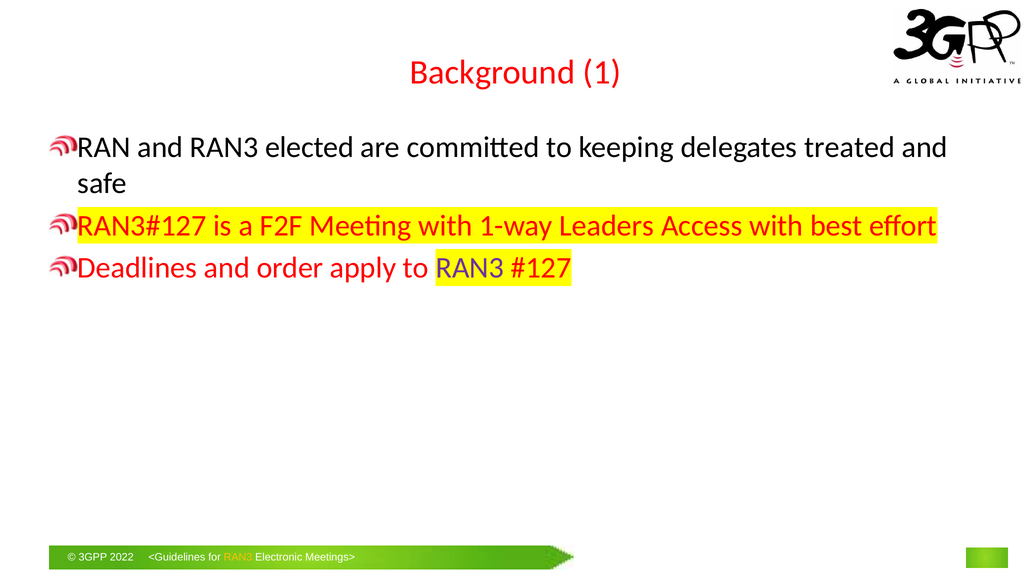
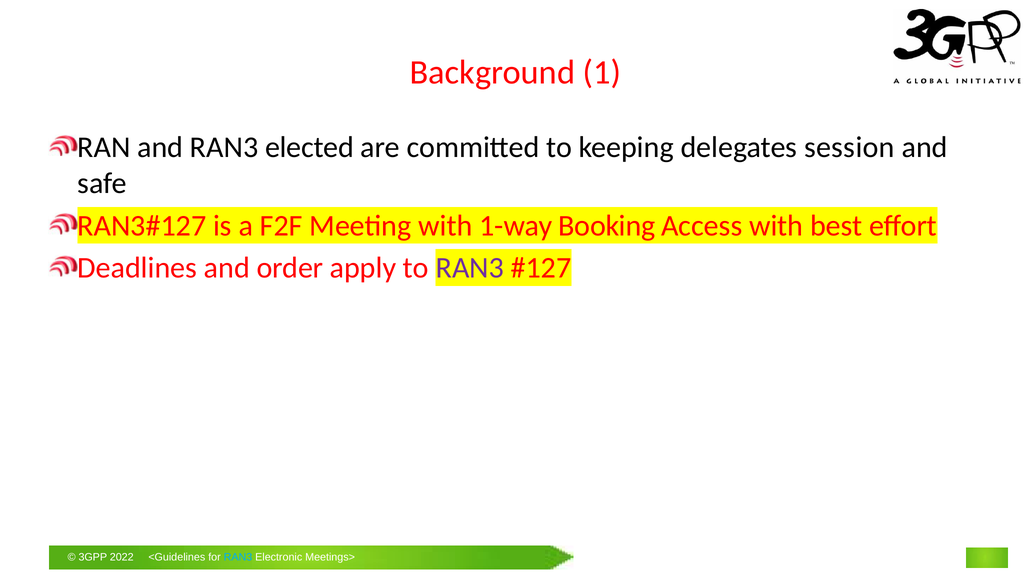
treated: treated -> session (849, 148)
Leaders: Leaders -> Booking (607, 226)
RAN3 colour: yellow -> light blue (238, 558)
